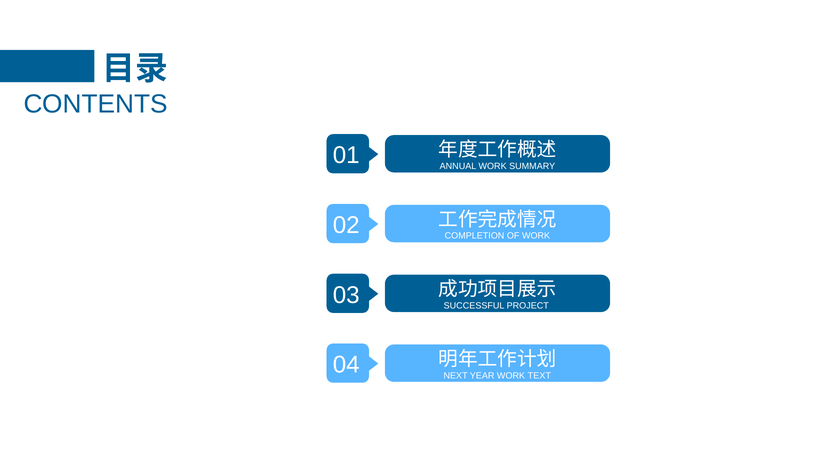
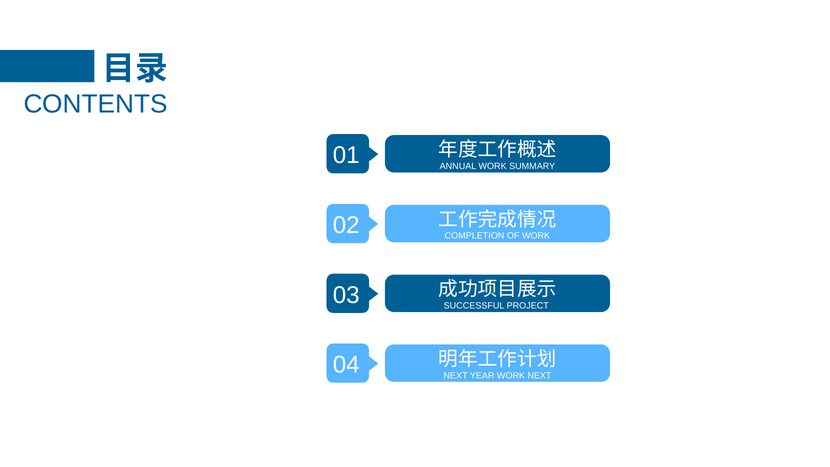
WORK TEXT: TEXT -> NEXT (539, 375)
